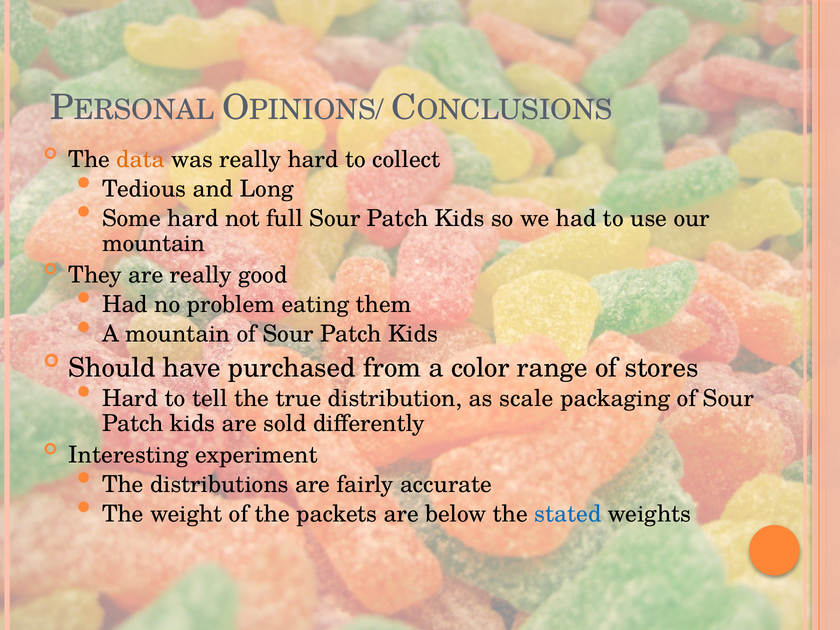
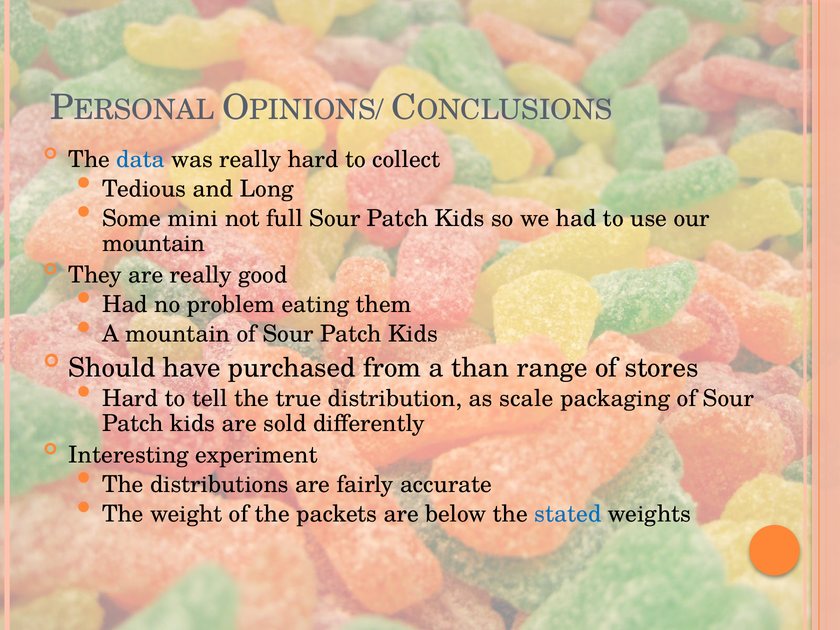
data colour: orange -> blue (141, 160)
Some hard: hard -> mini (193, 218)
color: color -> than (480, 368)
